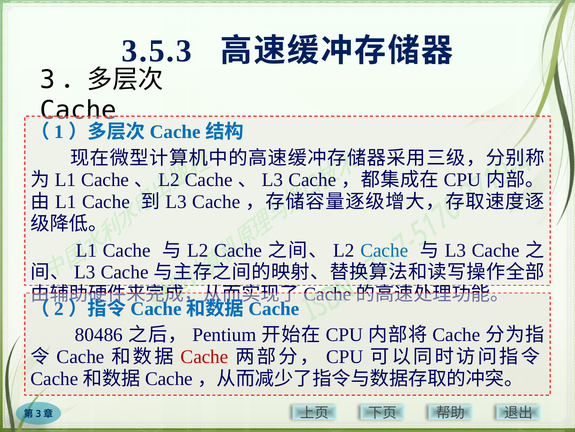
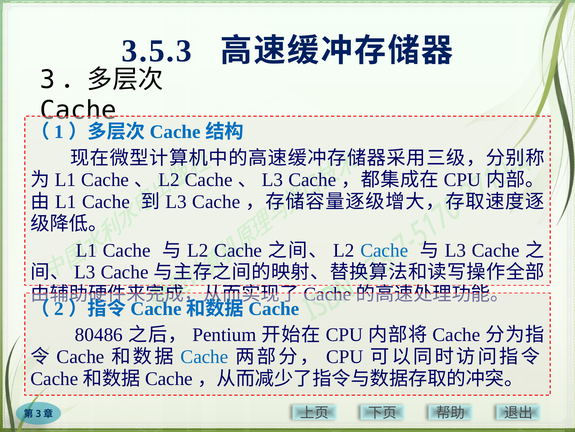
Cache colour: red -> blue (204, 356)
